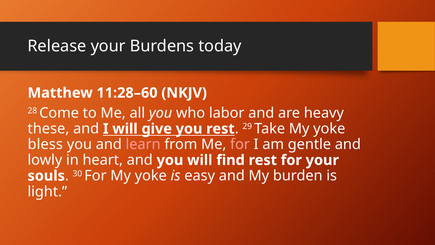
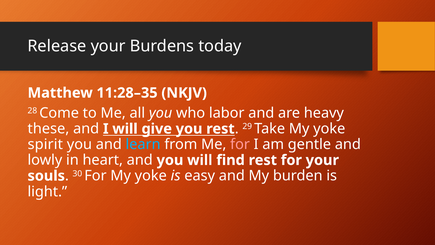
11:28–60: 11:28–60 -> 11:28–35 (127, 93)
bless: bless -> spirit (45, 144)
learn colour: pink -> light blue (143, 144)
